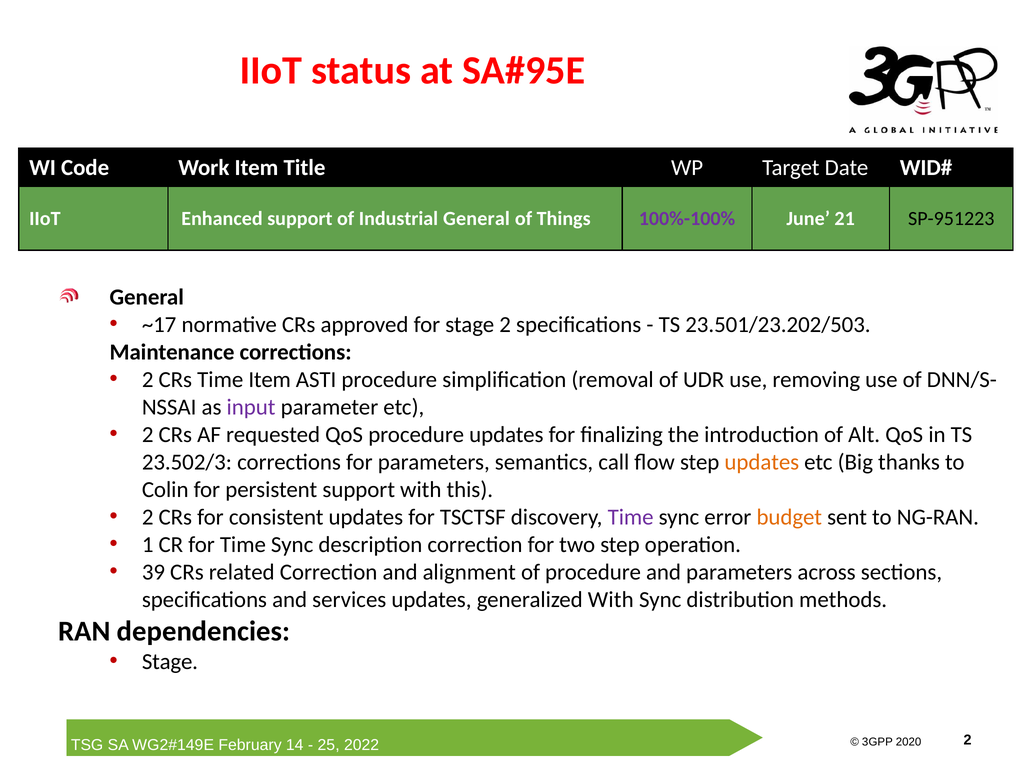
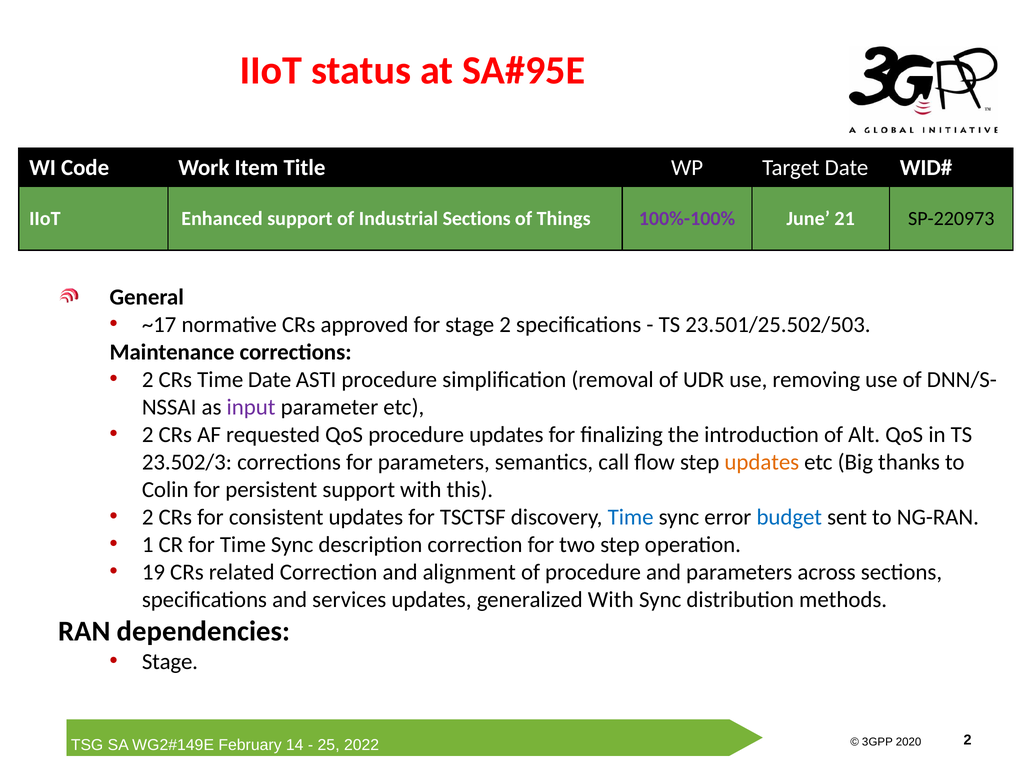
Industrial General: General -> Sections (477, 219)
SP-951223: SP-951223 -> SP-220973 (951, 219)
23.501/23.202/503: 23.501/23.202/503 -> 23.501/25.502/503 (778, 325)
Time Item: Item -> Date (270, 380)
Time colour: purple -> blue (631, 517)
budget colour: orange -> blue (789, 517)
39: 39 -> 19 (153, 572)
